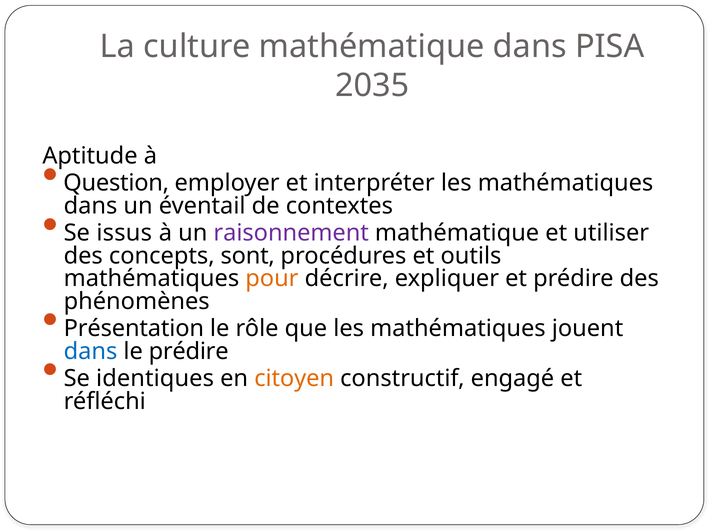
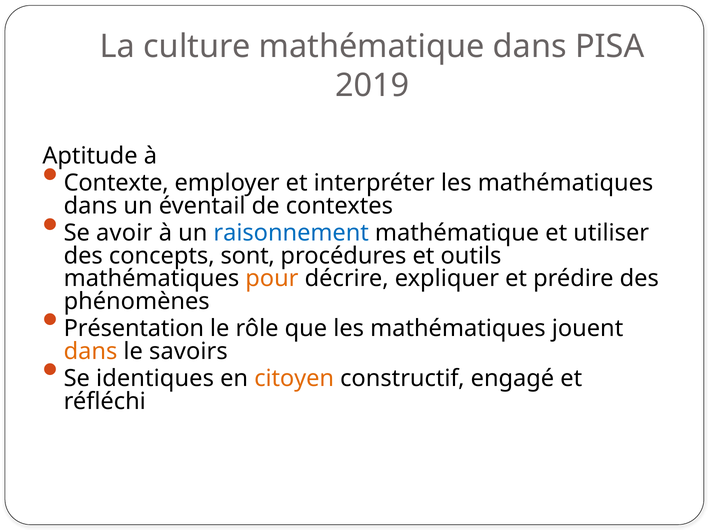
2035: 2035 -> 2019 (372, 86)
Question: Question -> Contexte (116, 183)
issus: issus -> avoir (124, 233)
raisonnement colour: purple -> blue (291, 233)
dans colour: blue -> orange (91, 351)
le prédire: prédire -> savoirs (188, 351)
